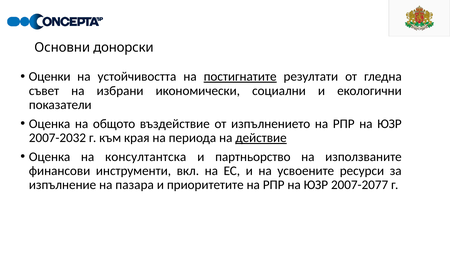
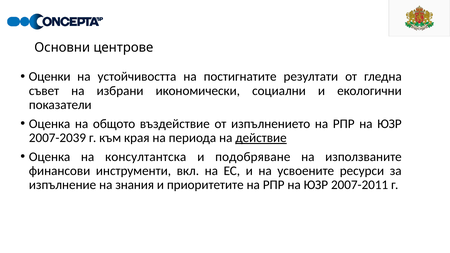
донорски: донорски -> центрове (123, 48)
постигнатите underline: present -> none (240, 77)
2007-2032: 2007-2032 -> 2007-2039 (57, 138)
партньорство: партньорство -> подобряване (253, 157)
пазара: пазара -> знания (135, 185)
2007-2077: 2007-2077 -> 2007-2011 (360, 185)
